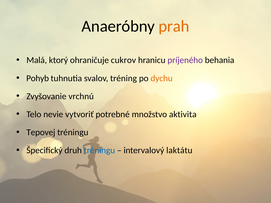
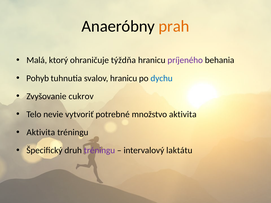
cukrov: cukrov -> týždňa (123, 60)
svalov tréning: tréning -> hranicu (124, 78)
dychu colour: orange -> blue (162, 78)
vrchnú: vrchnú -> cukrov (81, 96)
Tepovej: Tepovej -> Aktivita (41, 133)
tréningu colour: blue -> purple (99, 151)
